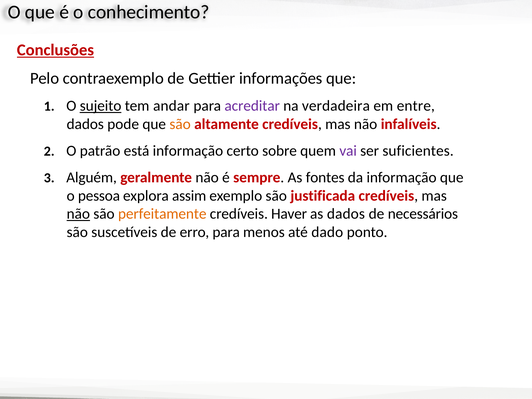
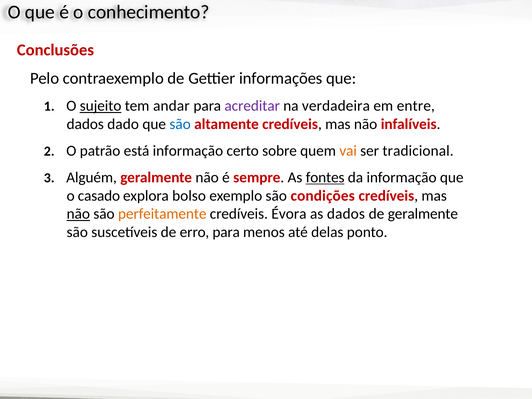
Conclusões underline: present -> none (55, 50)
pode: pode -> dado (123, 124)
são colour: orange -> blue (180, 124)
vai colour: purple -> orange (348, 151)
suficientes: suficientes -> tradicional (418, 151)
fontes underline: none -> present (325, 177)
pessoa: pessoa -> casado (99, 196)
assim: assim -> bolso (189, 196)
justificada: justificada -> condições (323, 196)
Haver: Haver -> Évora (289, 214)
de necessários: necessários -> geralmente (423, 214)
dado: dado -> delas (327, 232)
